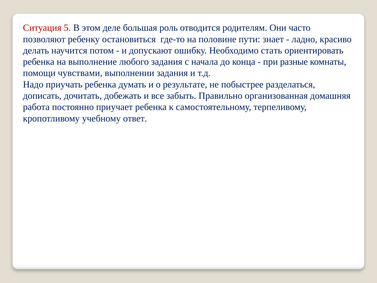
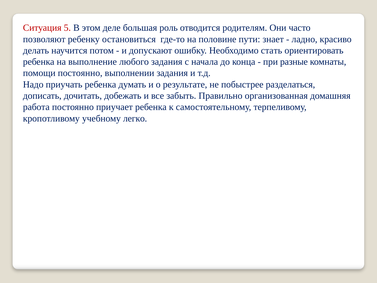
помощи чувствами: чувствами -> постоянно (80, 73)
ответ: ответ -> легко (135, 118)
